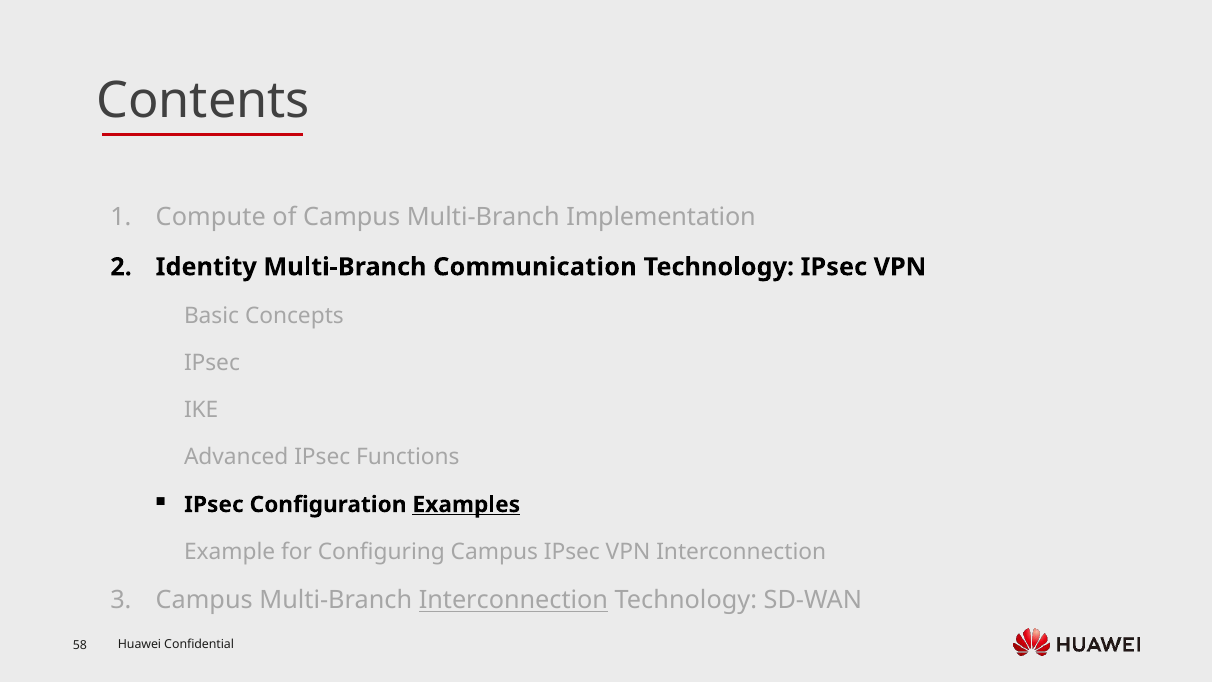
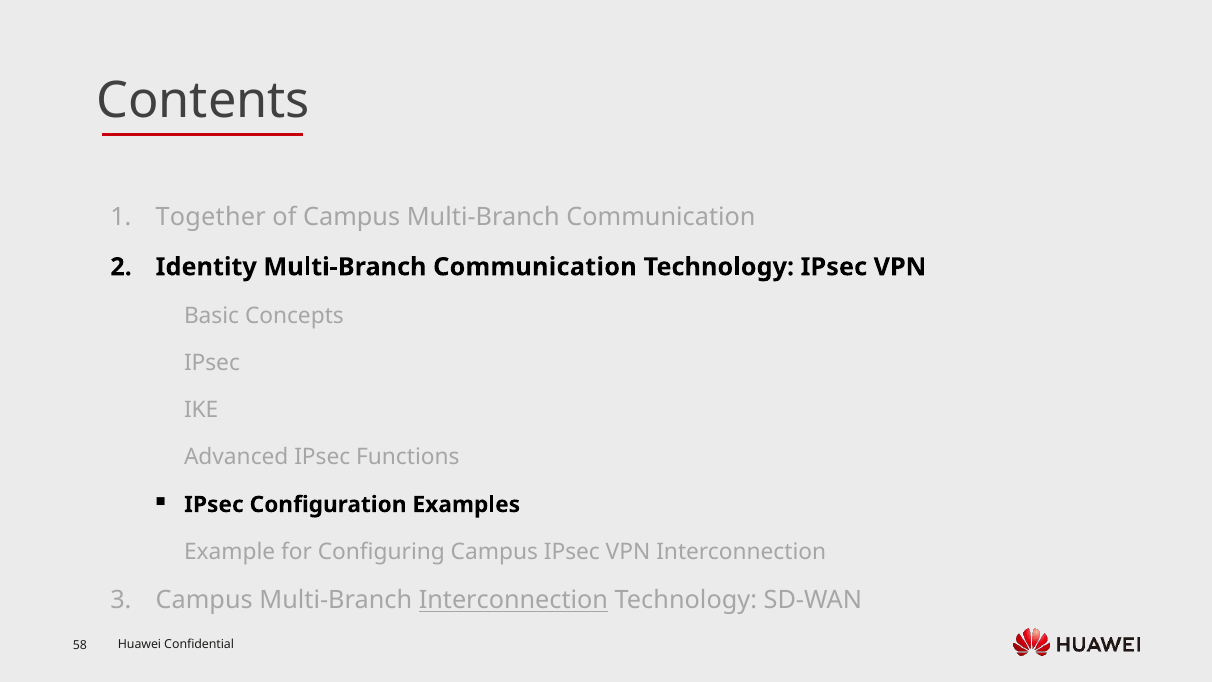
Compute: Compute -> Together (211, 217)
Campus Multi-Branch Implementation: Implementation -> Communication (661, 217)
Examples underline: present -> none (466, 504)
